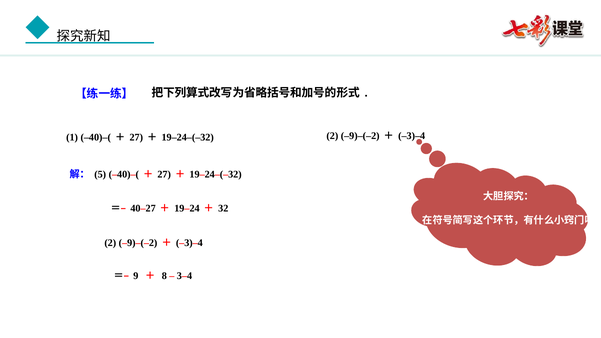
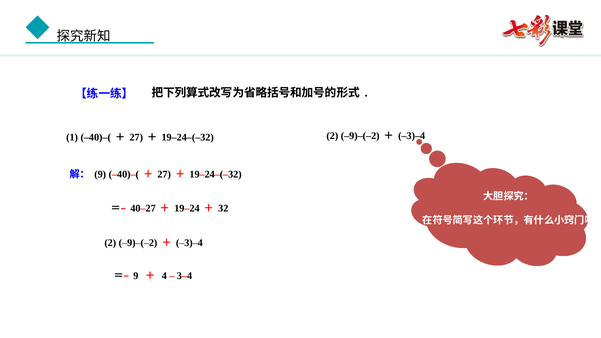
5: 5 -> 9 (100, 174)
8: 8 -> 4 (164, 276)
